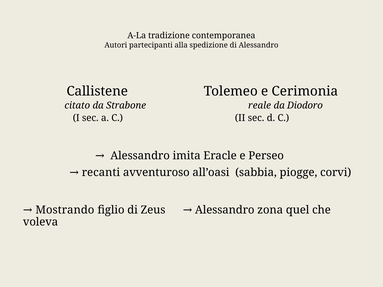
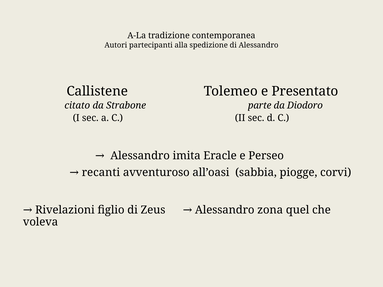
Cerimonia: Cerimonia -> Presentato (305, 91)
reale: reale -> parte (260, 105)
Mostrando: Mostrando -> Rivelazioni (65, 210)
